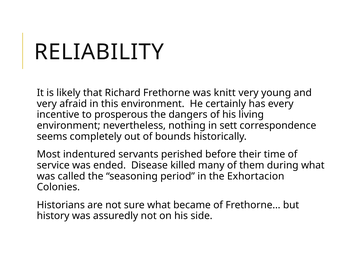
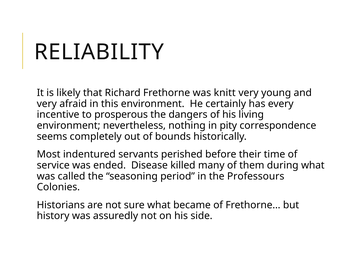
sett: sett -> pity (228, 125)
Exhortacion: Exhortacion -> Professours (256, 176)
